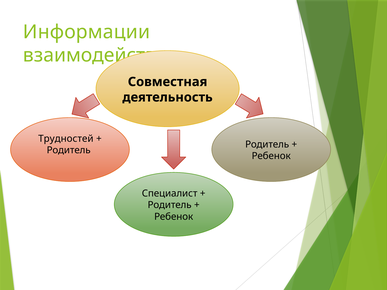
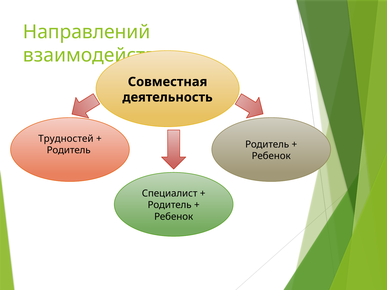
Информации: Информации -> Направлений (87, 32)
